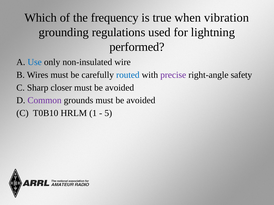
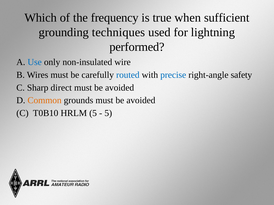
vibration: vibration -> sufficient (227, 18)
regulations: regulations -> techniques (119, 32)
precise colour: purple -> blue (173, 75)
closer: closer -> direct (61, 88)
Common colour: purple -> orange (45, 101)
HRLM 1: 1 -> 5 (93, 113)
